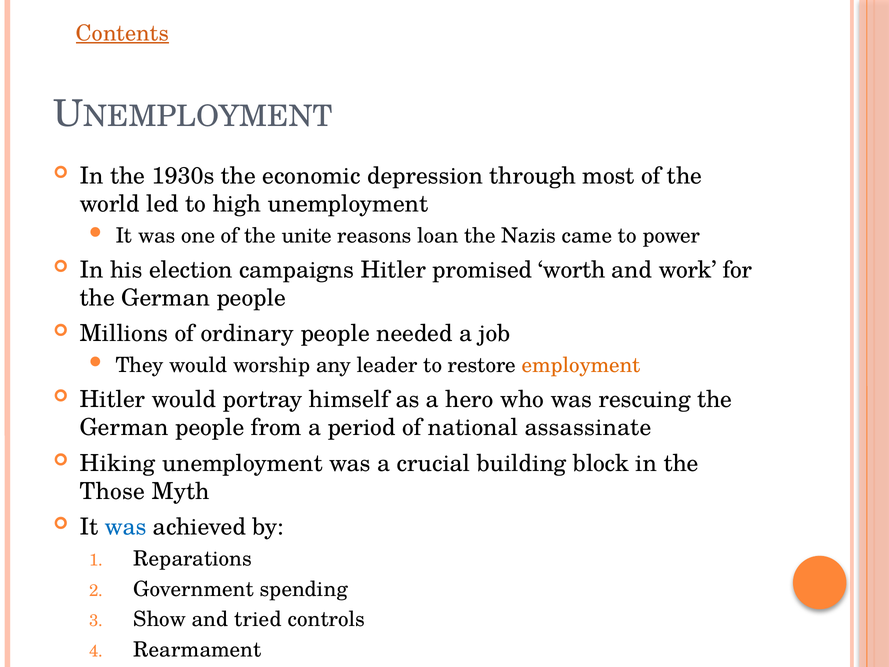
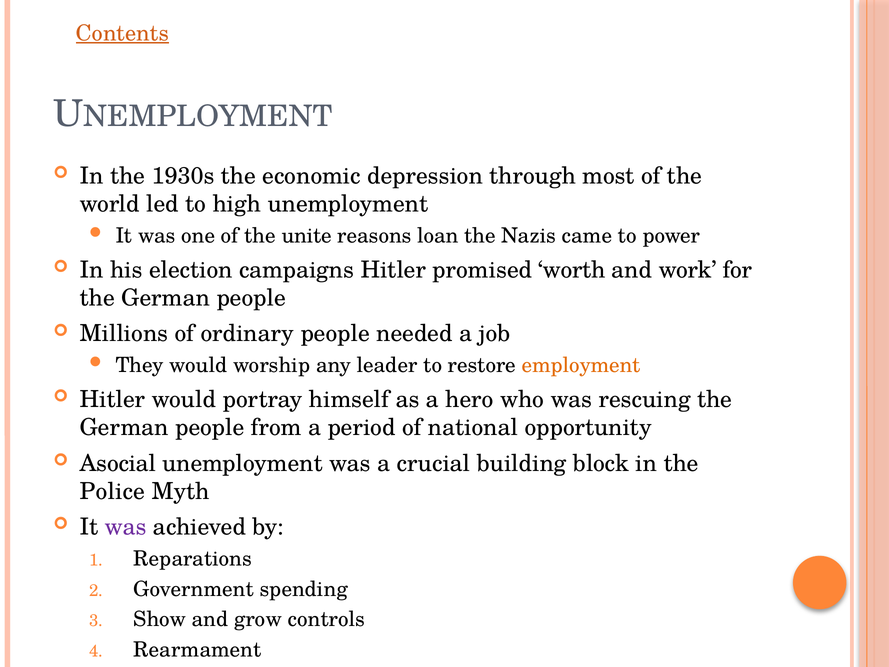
assassinate: assassinate -> opportunity (588, 428)
Hiking: Hiking -> Asocial (118, 463)
Those: Those -> Police (112, 491)
was colour: blue -> purple (126, 527)
tried: tried -> grow (258, 619)
